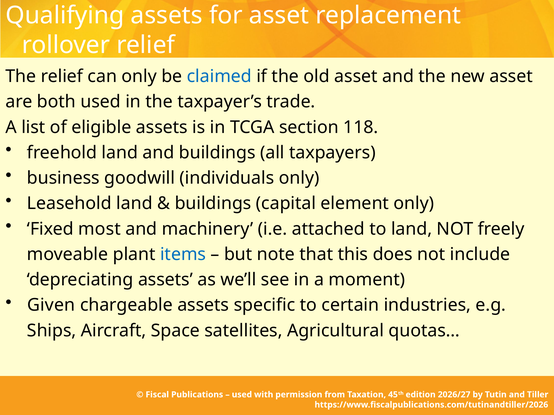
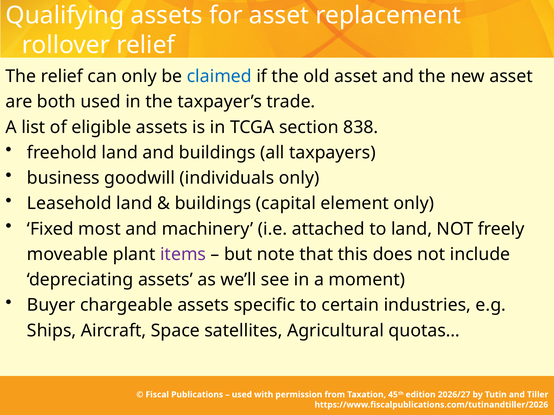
118: 118 -> 838 (361, 127)
items colour: blue -> purple (183, 255)
Given: Given -> Buyer (51, 306)
